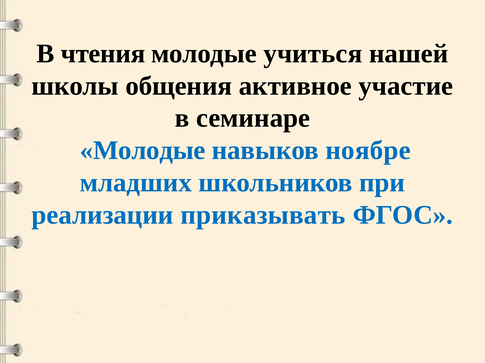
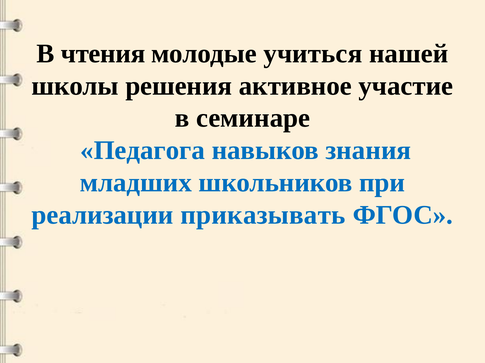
общения: общения -> решения (179, 86)
Молодые: Молодые -> Педагога (143, 151)
ноябре: ноябре -> знания (368, 151)
